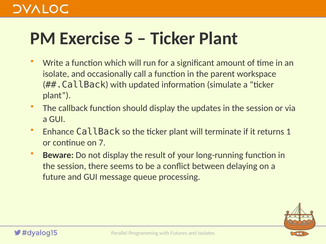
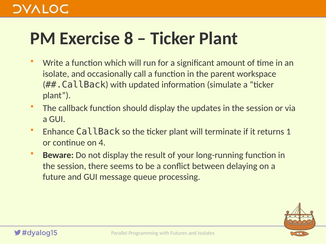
5: 5 -> 8 (129, 38)
7: 7 -> 4 (102, 143)
